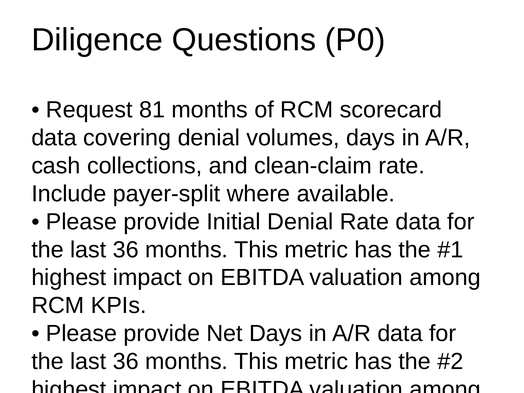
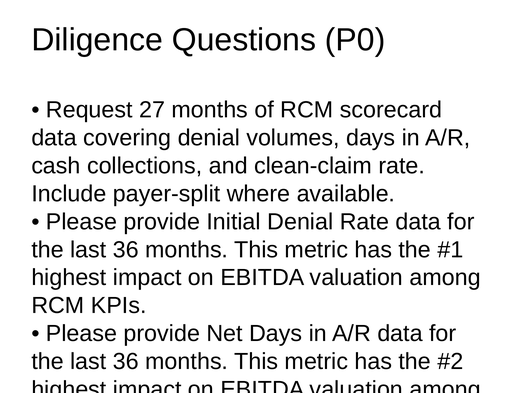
81: 81 -> 27 (152, 110)
